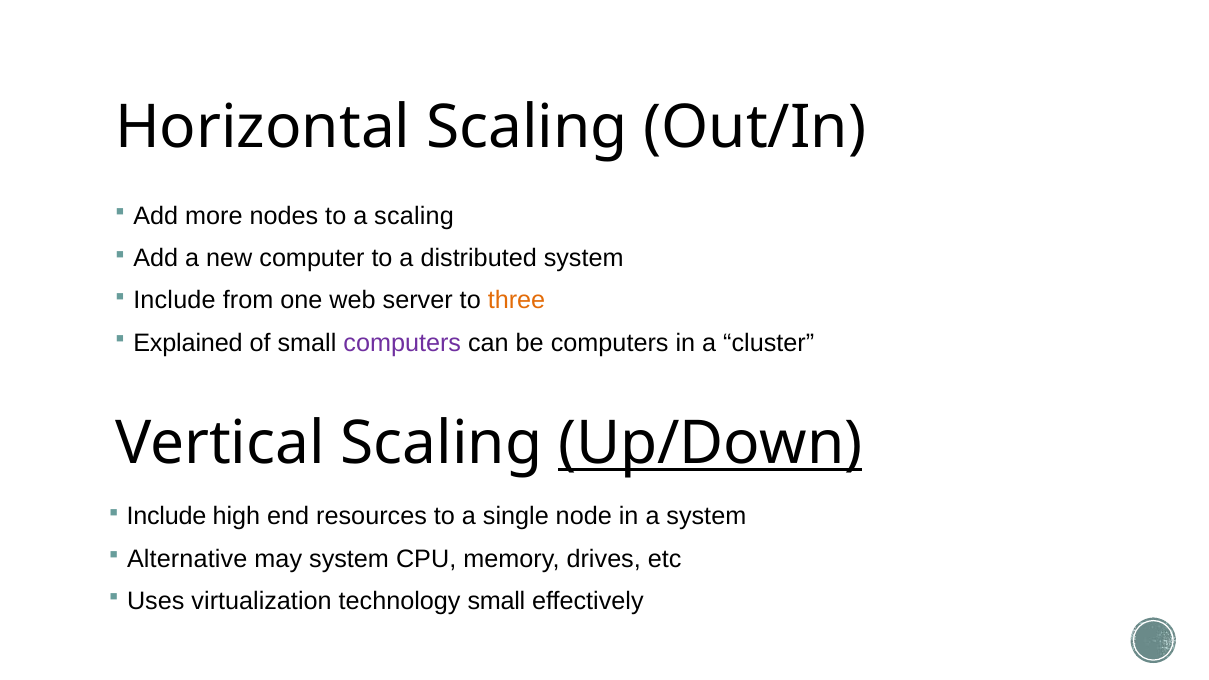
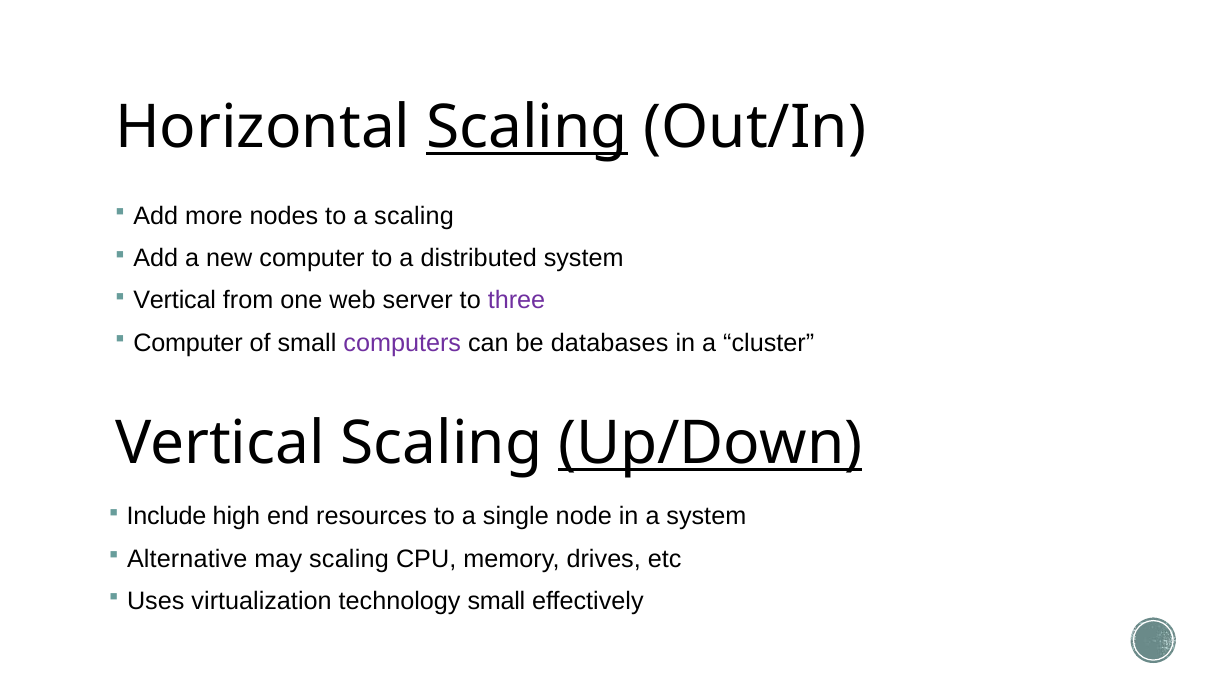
Scaling underline: none -> present (527, 127)
Include: Include -> Vertical (175, 301)
three colour: orange -> purple (517, 301)
Explained: Explained -> Computer (188, 343)
be computers: computers -> databases (610, 343)
may system: system -> scaling (349, 559)
